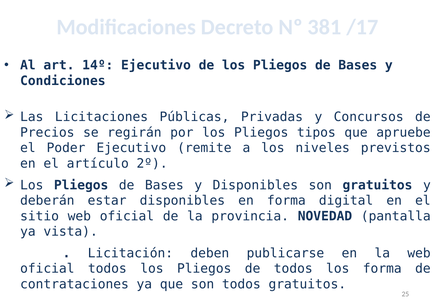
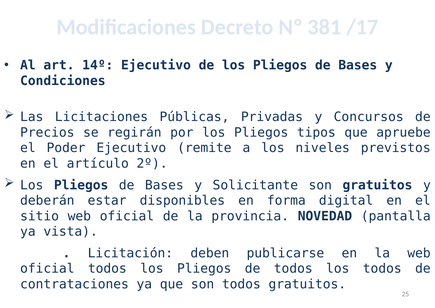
y Disponibles: Disponibles -> Solicitante (255, 185)
los forma: forma -> todos (382, 268)
